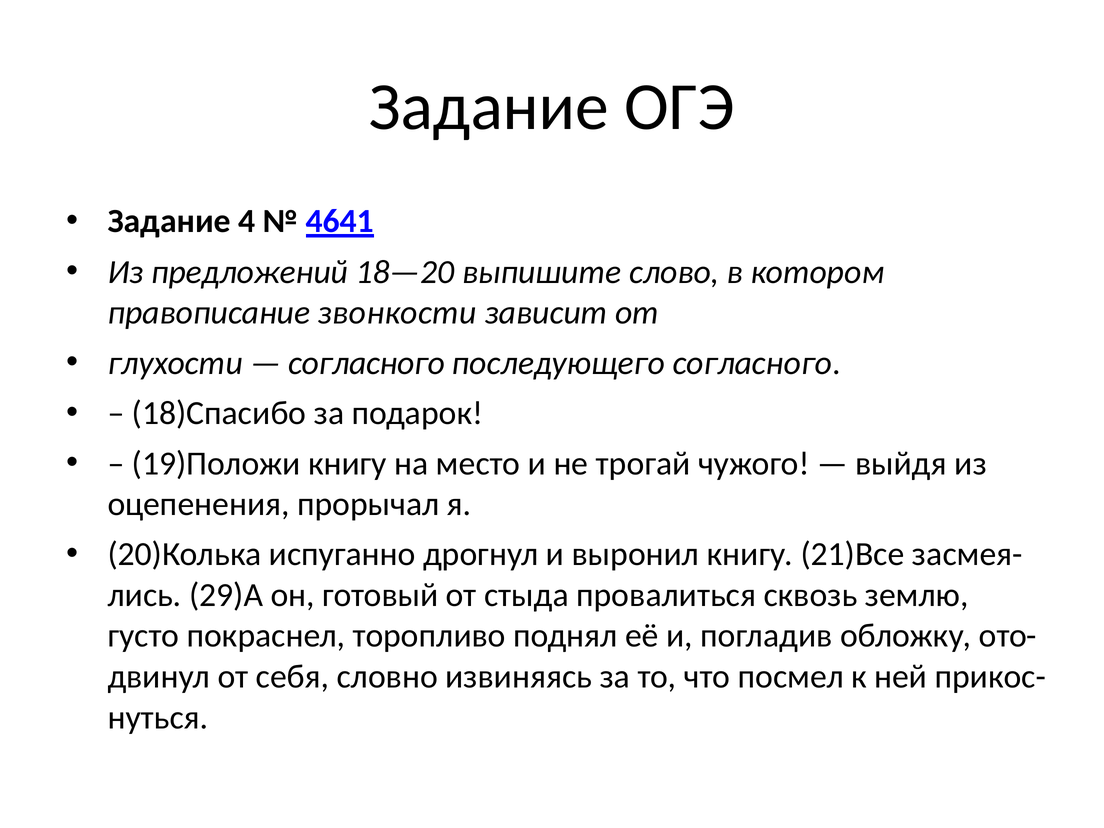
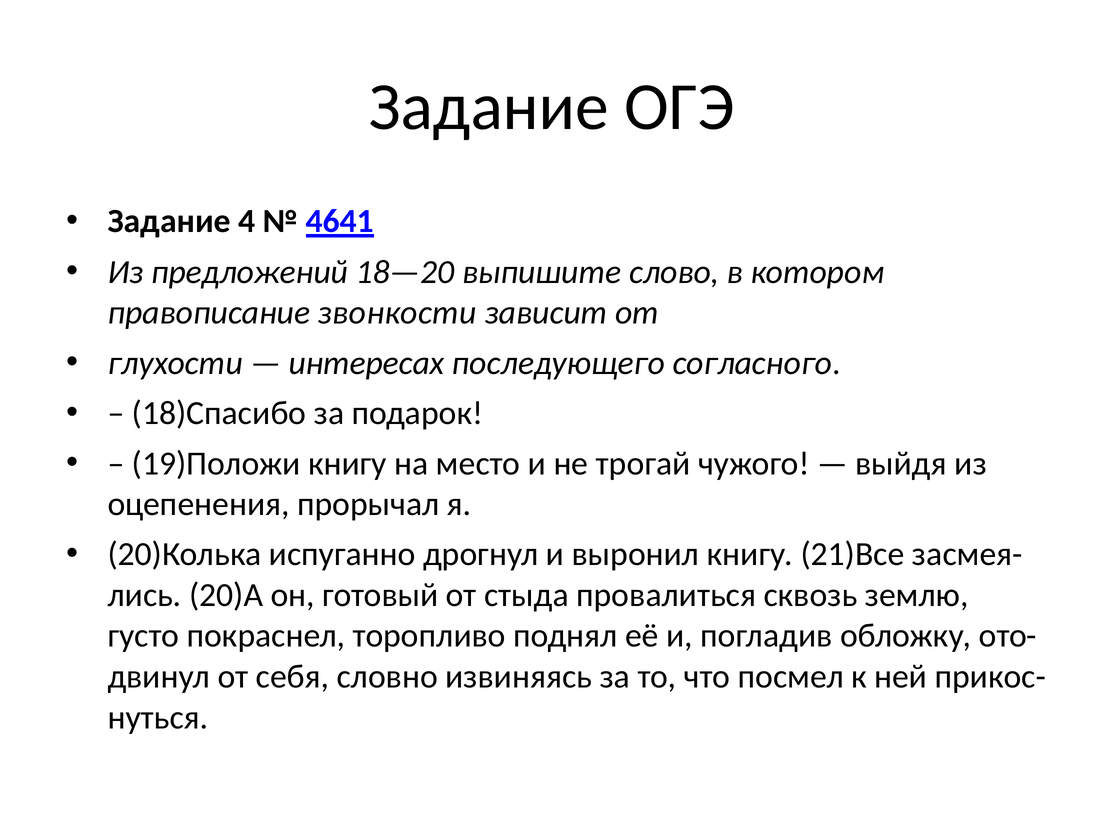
согласного: согласного -> интересах (367, 363)
29)А: 29)А -> 20)А (226, 595)
